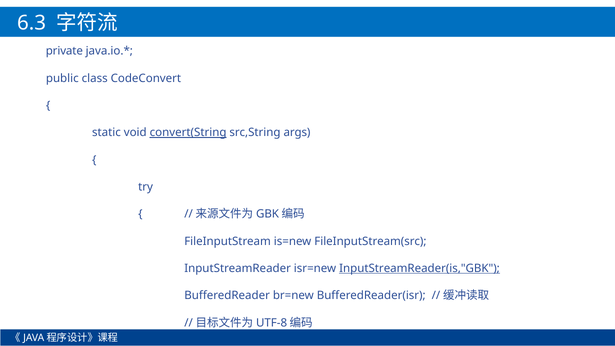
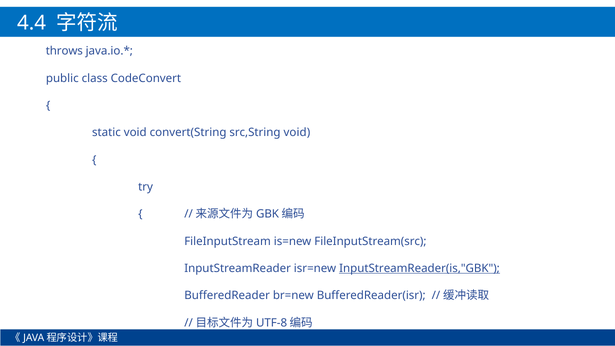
6.3: 6.3 -> 4.4 (32, 23)
private: private -> throws (64, 51)
convert(String underline: present -> none (188, 133)
src,String args: args -> void (297, 133)
